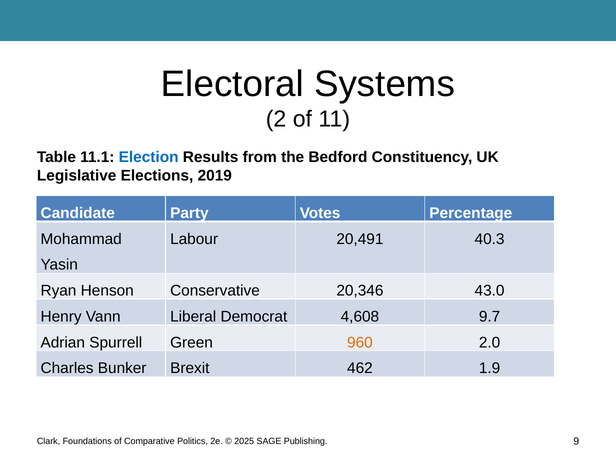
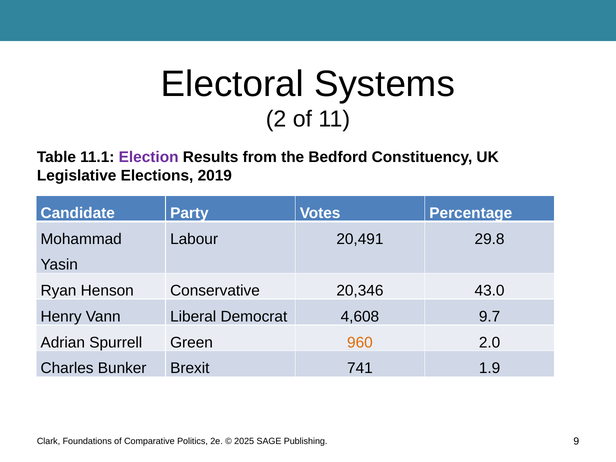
Election colour: blue -> purple (149, 157)
40.3: 40.3 -> 29.8 (490, 239)
462: 462 -> 741 (360, 368)
